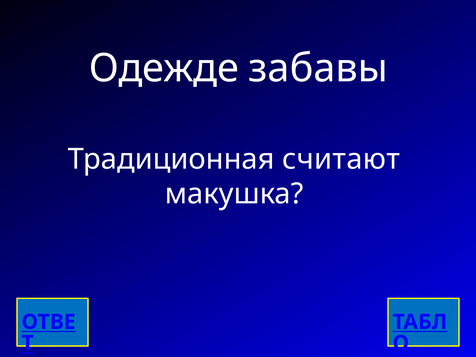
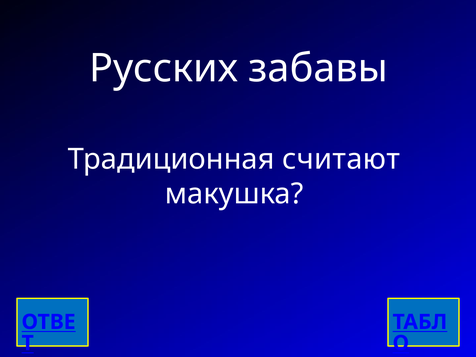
Одежде: Одежде -> Русских (164, 69)
